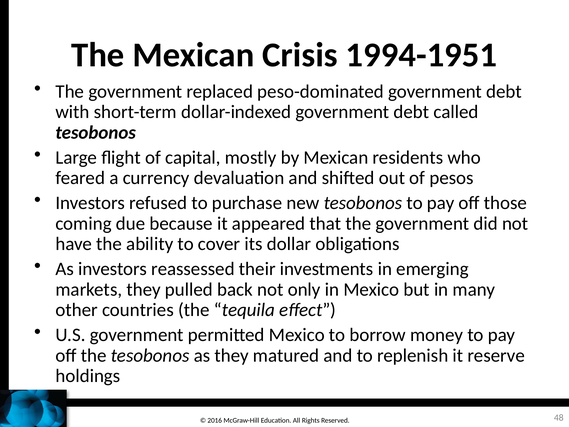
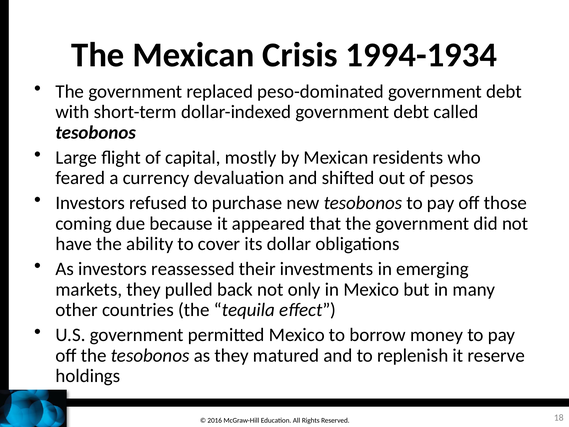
1994-1951: 1994-1951 -> 1994-1934 (421, 55)
48: 48 -> 18 (559, 417)
